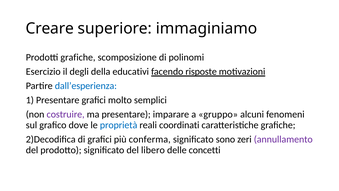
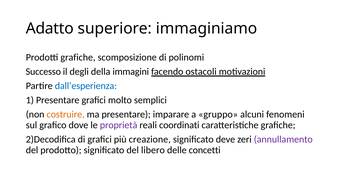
Creare: Creare -> Adatto (50, 28)
Esercizio: Esercizio -> Successo (43, 72)
educativi: educativi -> immagini (131, 72)
risposte: risposte -> ostacoli (201, 72)
costruire colour: purple -> orange (66, 114)
proprietà colour: blue -> purple (119, 125)
conferma: conferma -> creazione (150, 139)
sono: sono -> deve (225, 139)
